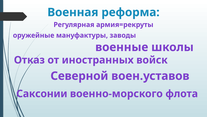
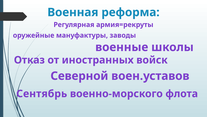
Саксонии: Саксонии -> Сентябрь (42, 93)
